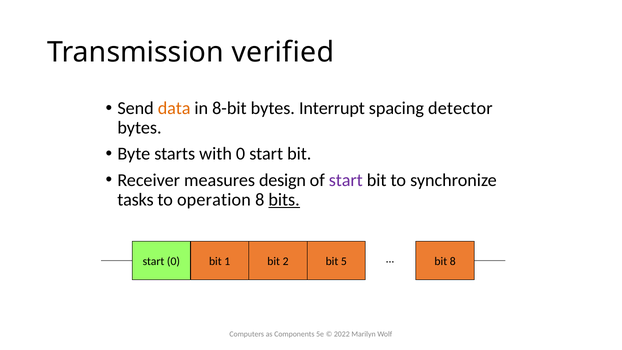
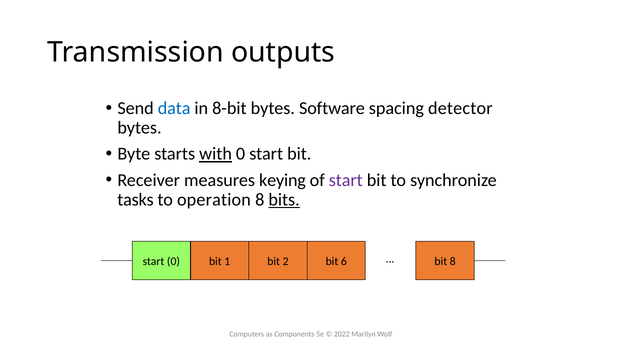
verified: verified -> outputs (283, 52)
data colour: orange -> blue (174, 108)
Interrupt: Interrupt -> Software (332, 108)
with underline: none -> present (216, 154)
design: design -> keying (283, 180)
5: 5 -> 6 (344, 261)
